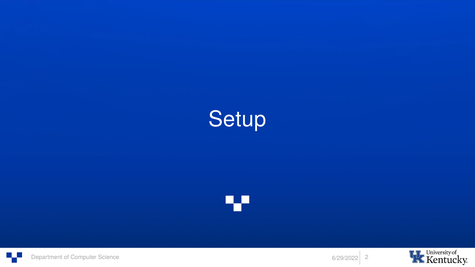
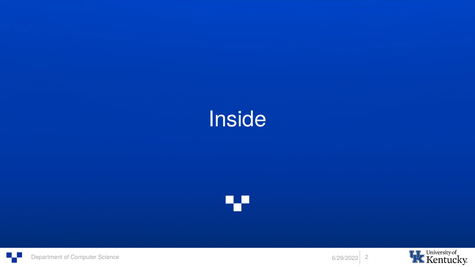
Setup: Setup -> Inside (237, 119)
